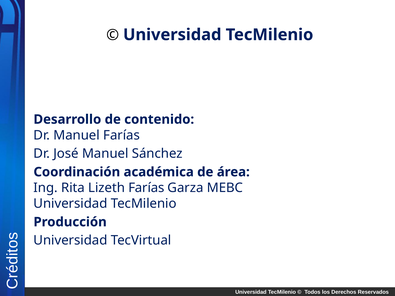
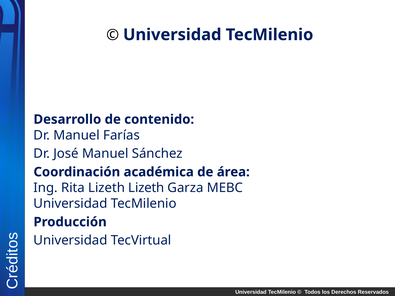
Lizeth Farías: Farías -> Lizeth (146, 188)
